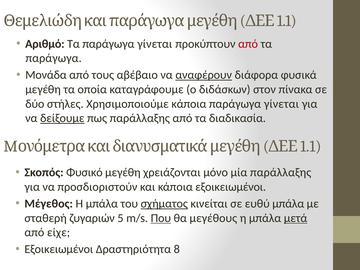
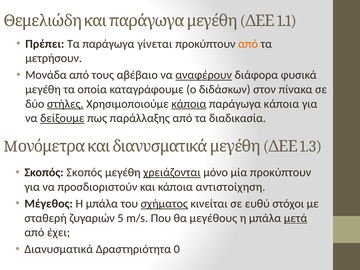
Αριθμό: Αριθμό -> Πρέπει (45, 44)
από colour: red -> orange (248, 44)
παράγωγα: παράγωγα -> μετρήσουν (54, 58)
στήλες underline: none -> present (65, 104)
κάποια underline: none -> present (189, 104)
γίνεται: γίνεται -> κάποια (281, 104)
1.1: 1.1 -> 1.3 (311, 146)
Σκοπός Φυσικό: Φυσικό -> Σκοπός (84, 172)
χρειάζονται underline: none -> present (172, 172)
μία παράλλαξης: παράλλαξης -> προκύπτουν (281, 172)
κάποια εξοικειωμένοι: εξοικειωμένοι -> αντιστοίχηση (231, 187)
ευθύ μπάλα: μπάλα -> στόχοι (288, 204)
Που underline: present -> none (161, 218)
είχε: είχε -> έχει (59, 232)
Εξοικειωμένοι: Εξοικειωμένοι -> Διανυσματικά (59, 249)
8: 8 -> 0 (177, 249)
